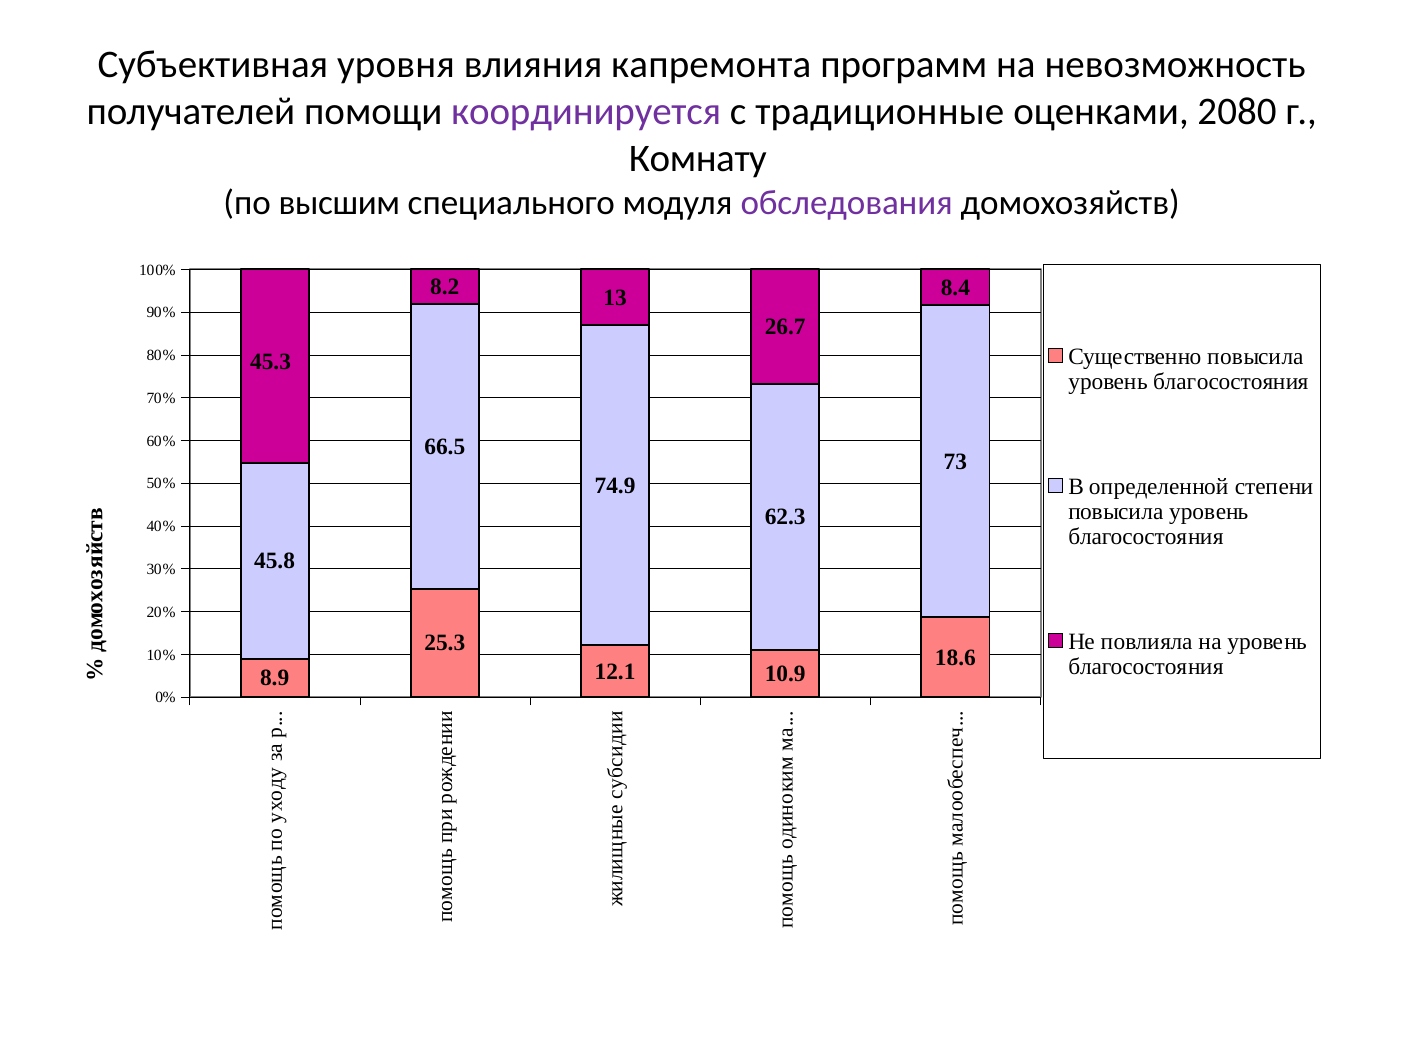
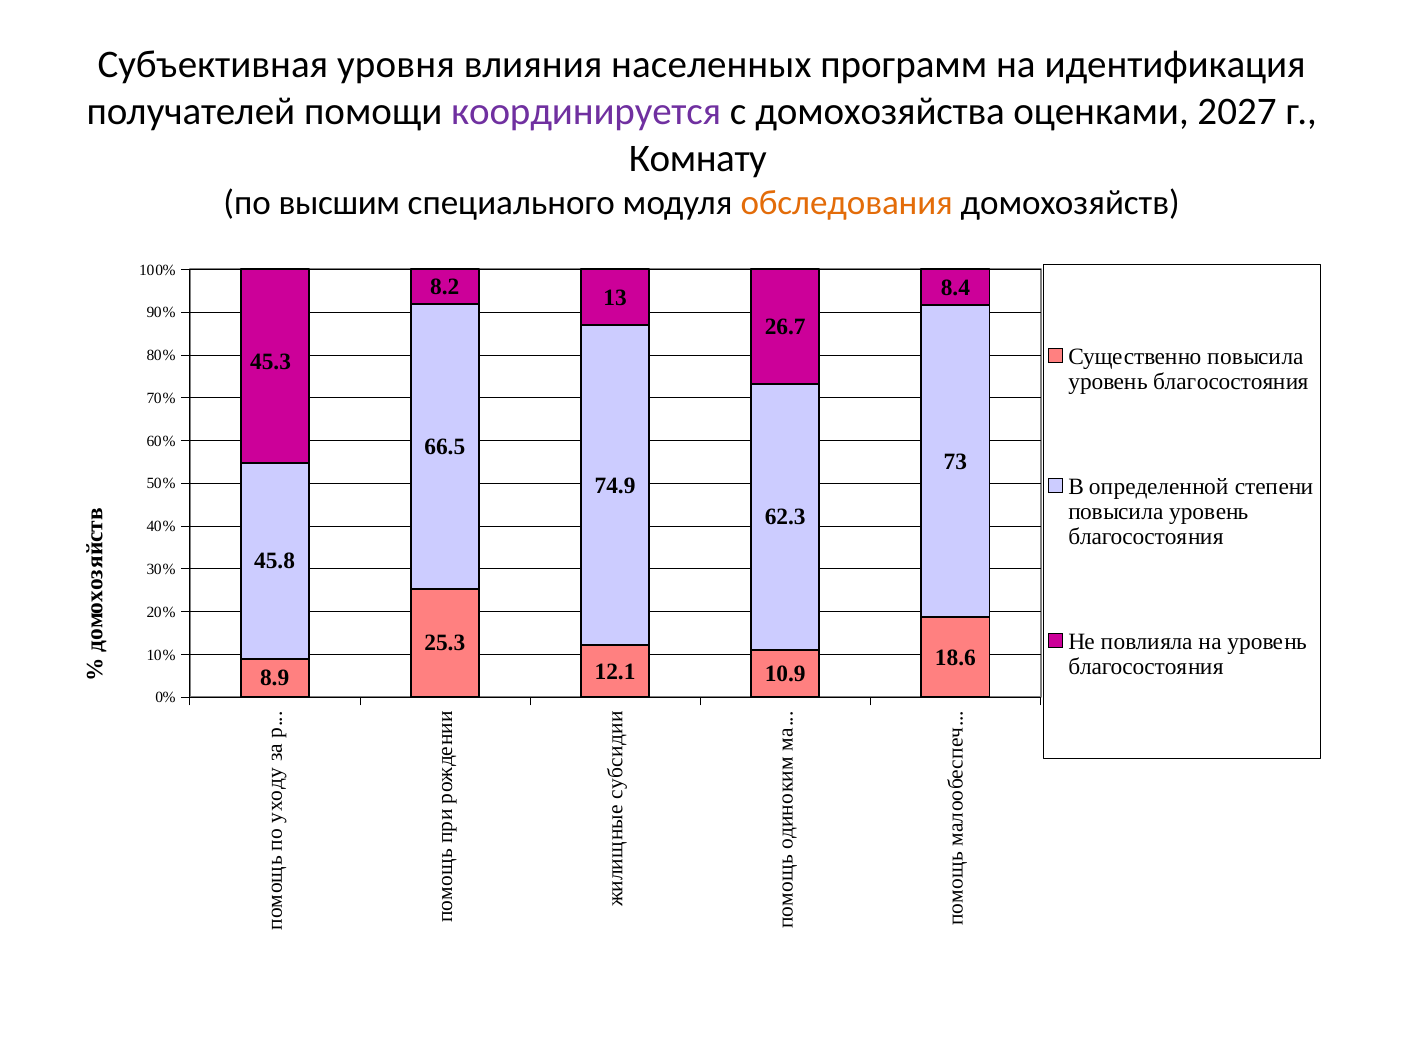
капремонта: капремонта -> населенных (711, 65)
невозможность: невозможность -> идентификация (1175, 65)
традиционные: традиционные -> домохозяйства (880, 112)
2080: 2080 -> 2027 (1237, 112)
обследования colour: purple -> orange (847, 203)
